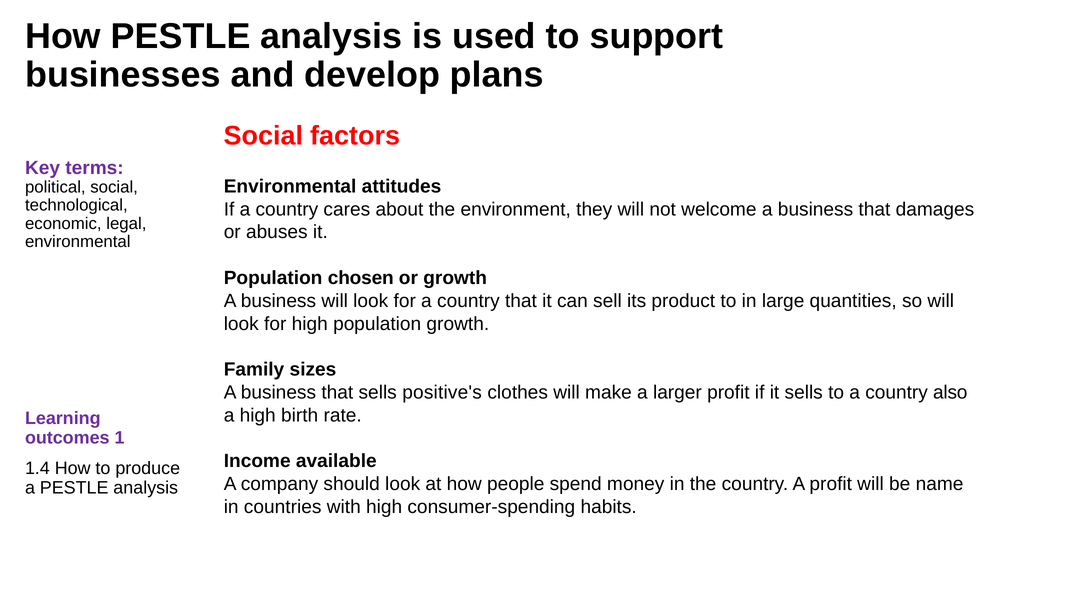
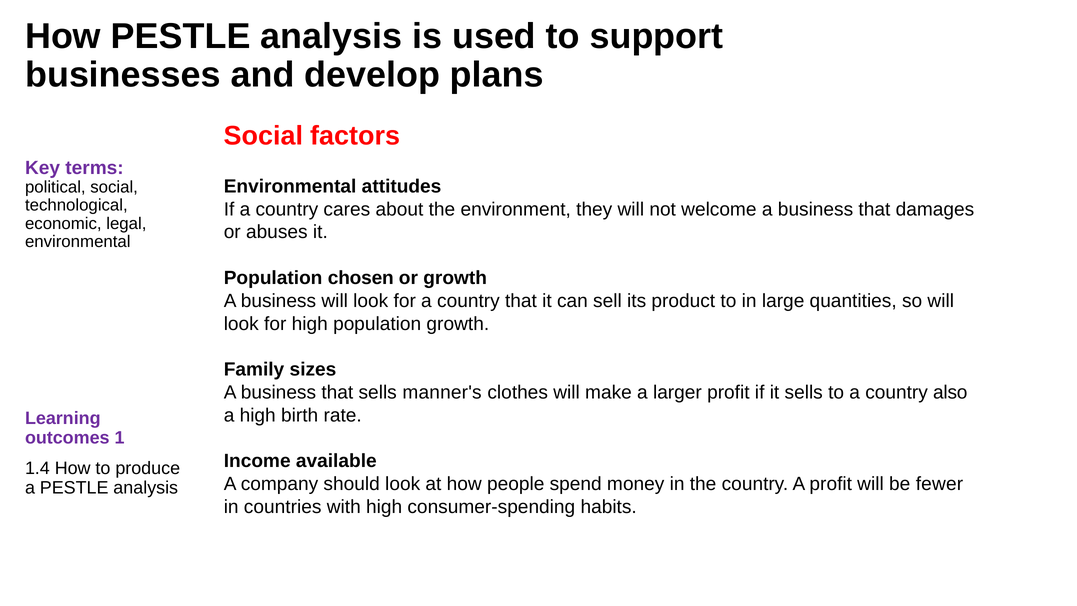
positive's: positive's -> manner's (442, 392)
name: name -> fewer (939, 484)
